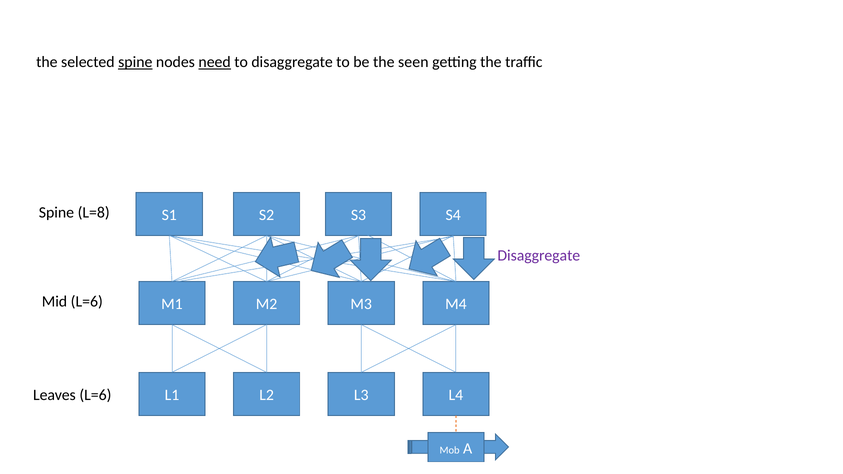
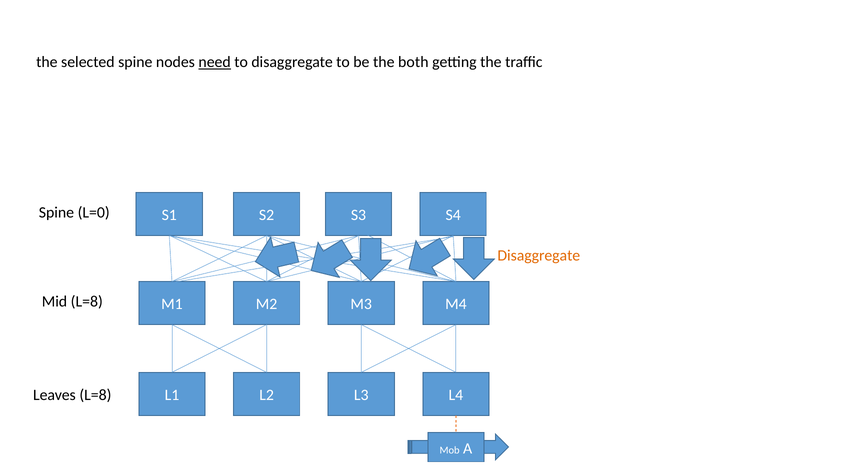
spine underline: present -> none (135, 62)
seen: seen -> both (413, 62)
L=8: L=8 -> L=0 (94, 213)
Disaggregate colour: purple -> orange (539, 256)
Mid L=6: L=6 -> L=8 (87, 301)
Leaves L=6: L=6 -> L=8 (95, 395)
